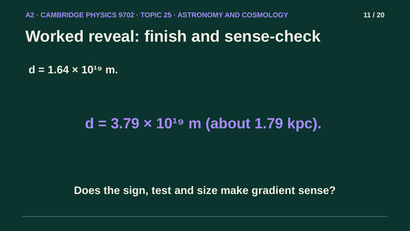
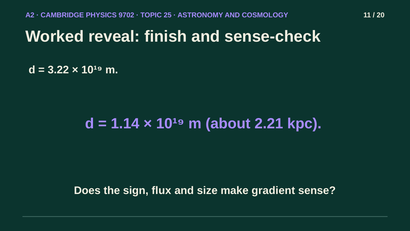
1.64: 1.64 -> 3.22 (58, 70)
3.79: 3.79 -> 1.14 (125, 123)
1.79: 1.79 -> 2.21 (269, 123)
test: test -> flux (161, 190)
